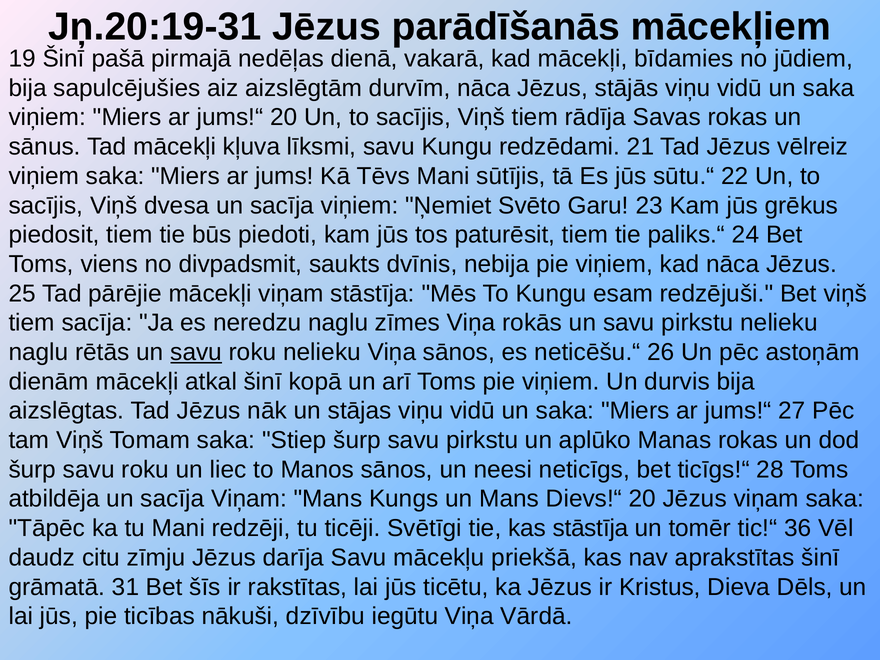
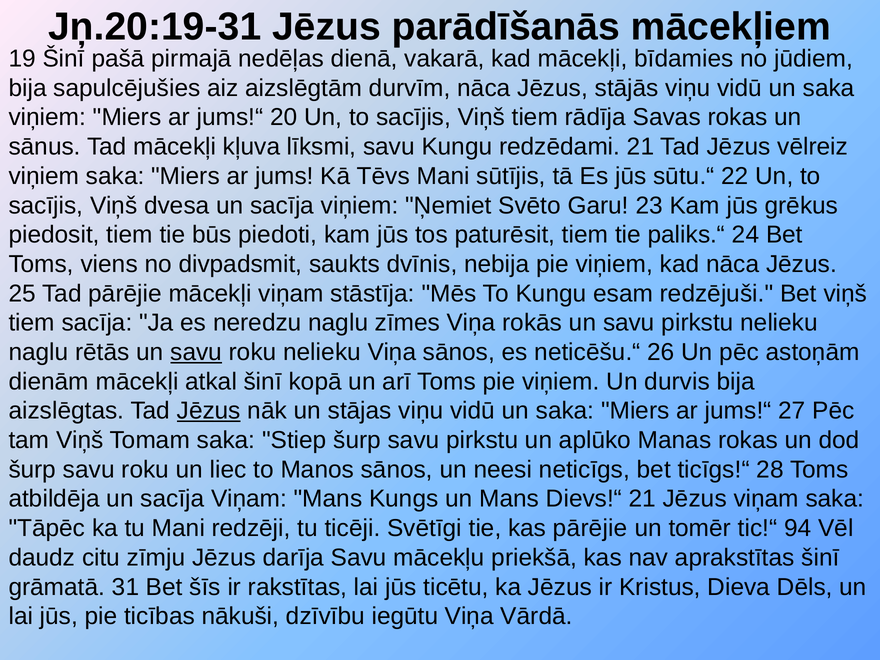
Jēzus underline: none -> present (209, 411)
Dievs!“ 20: 20 -> 21 (642, 499)
kas stāstīja: stāstīja -> pārējie (590, 528)
36: 36 -> 94 (798, 528)
